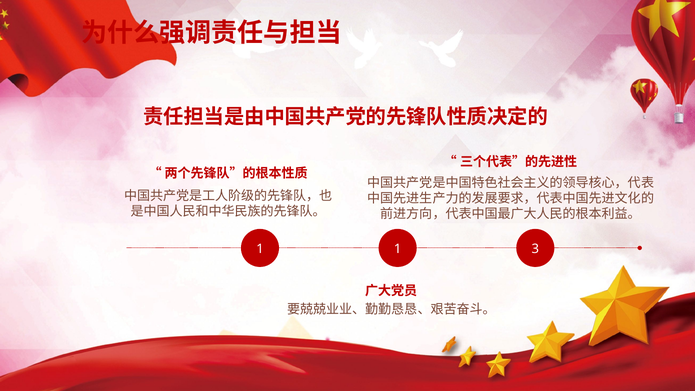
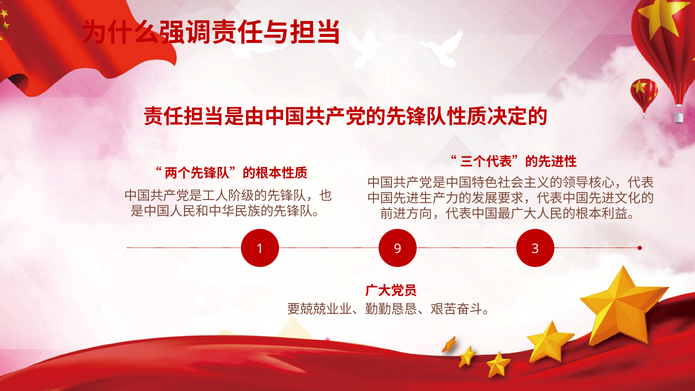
1 1: 1 -> 9 (398, 249)
